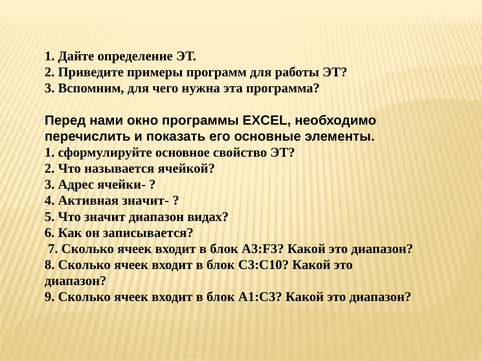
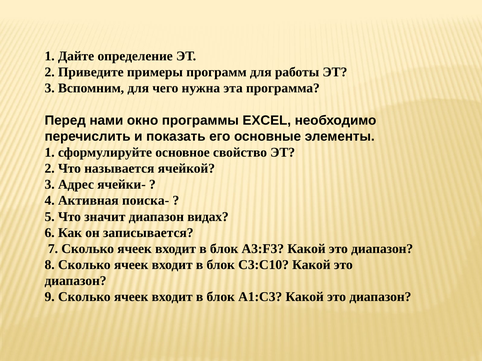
значит-: значит- -> поиска- (146, 201)
